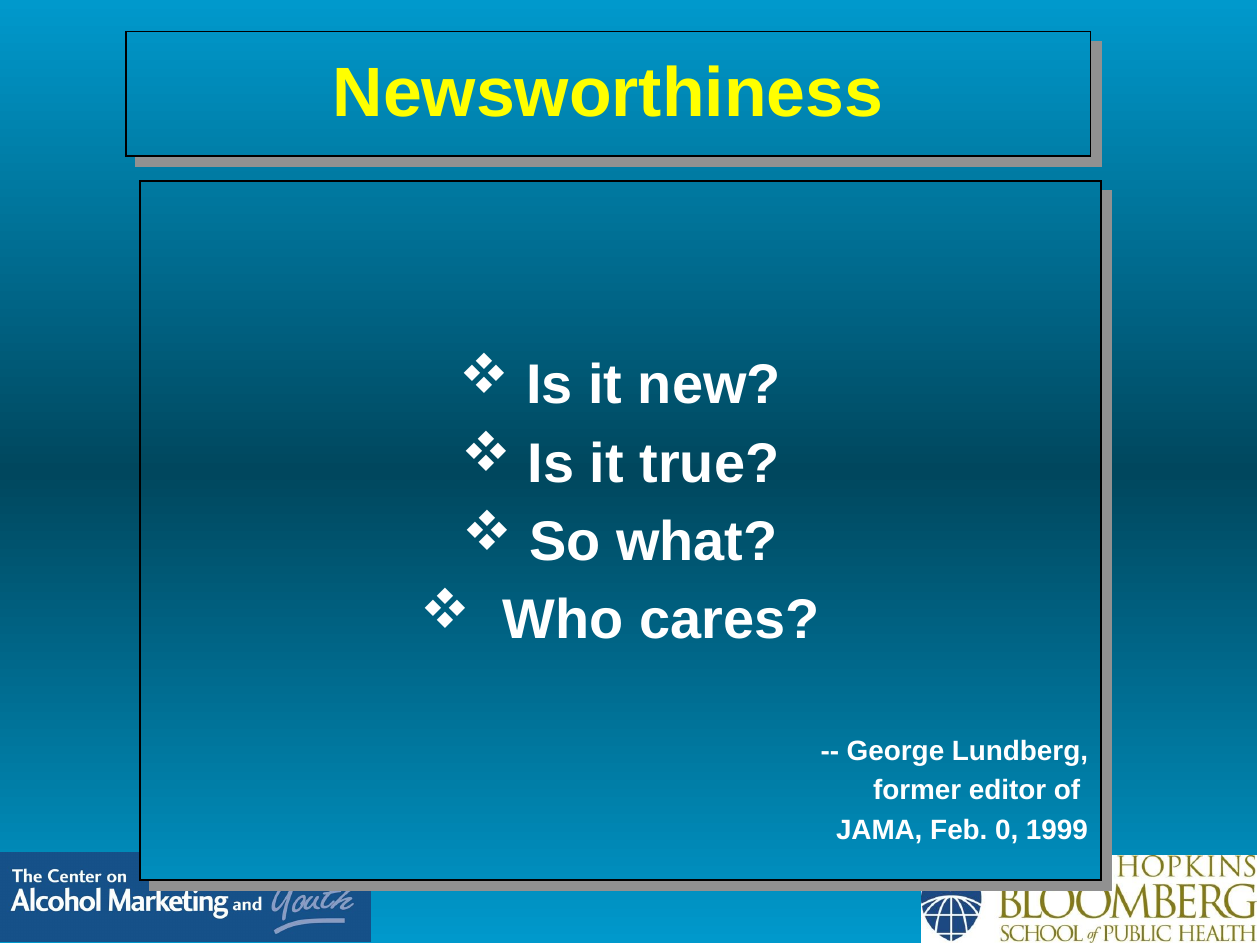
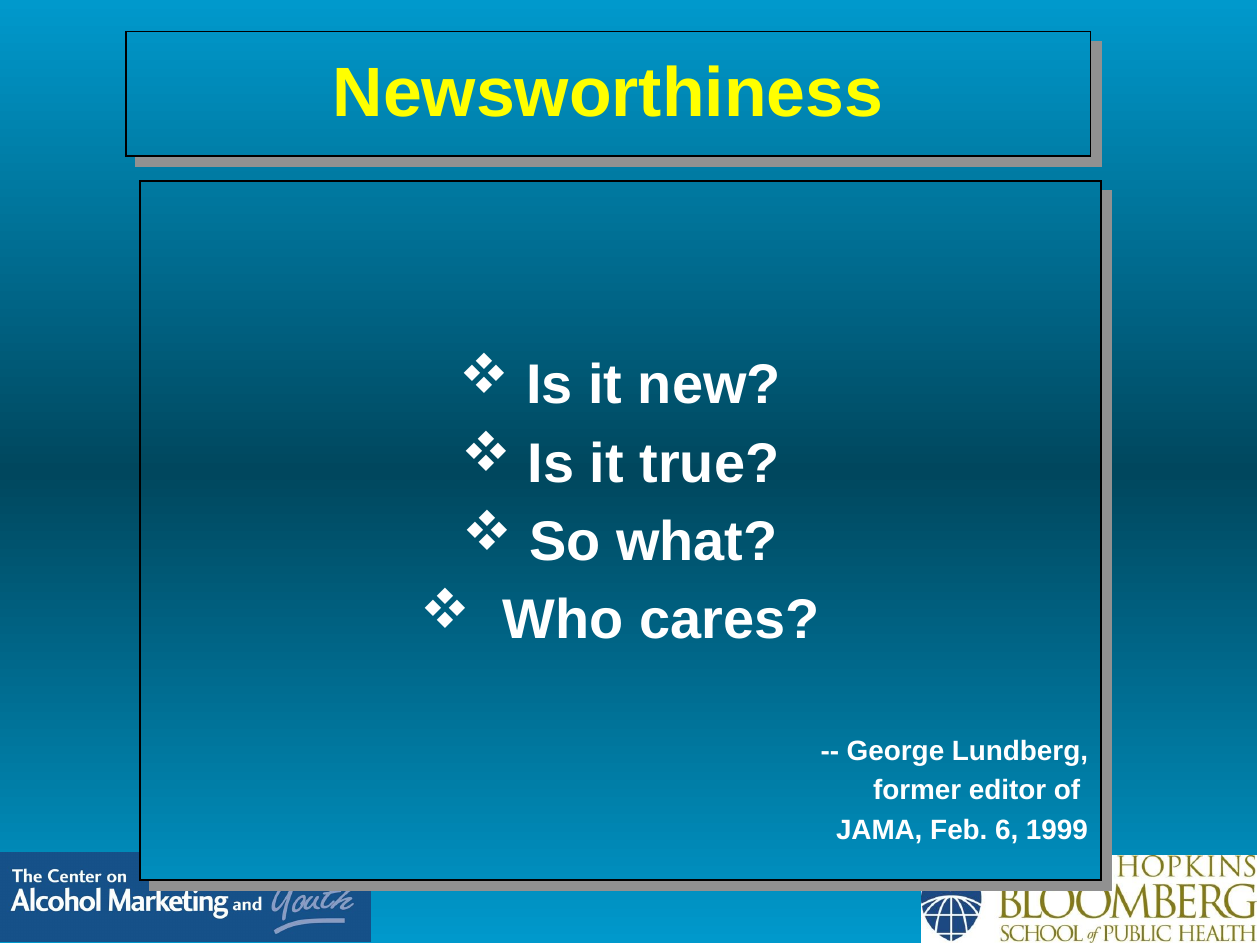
0: 0 -> 6 (1007, 830)
